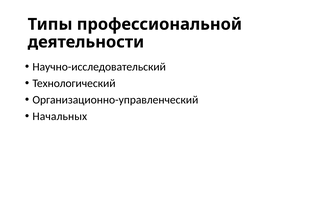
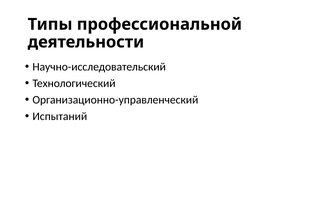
Начальных: Начальных -> Испытаний (60, 116)
